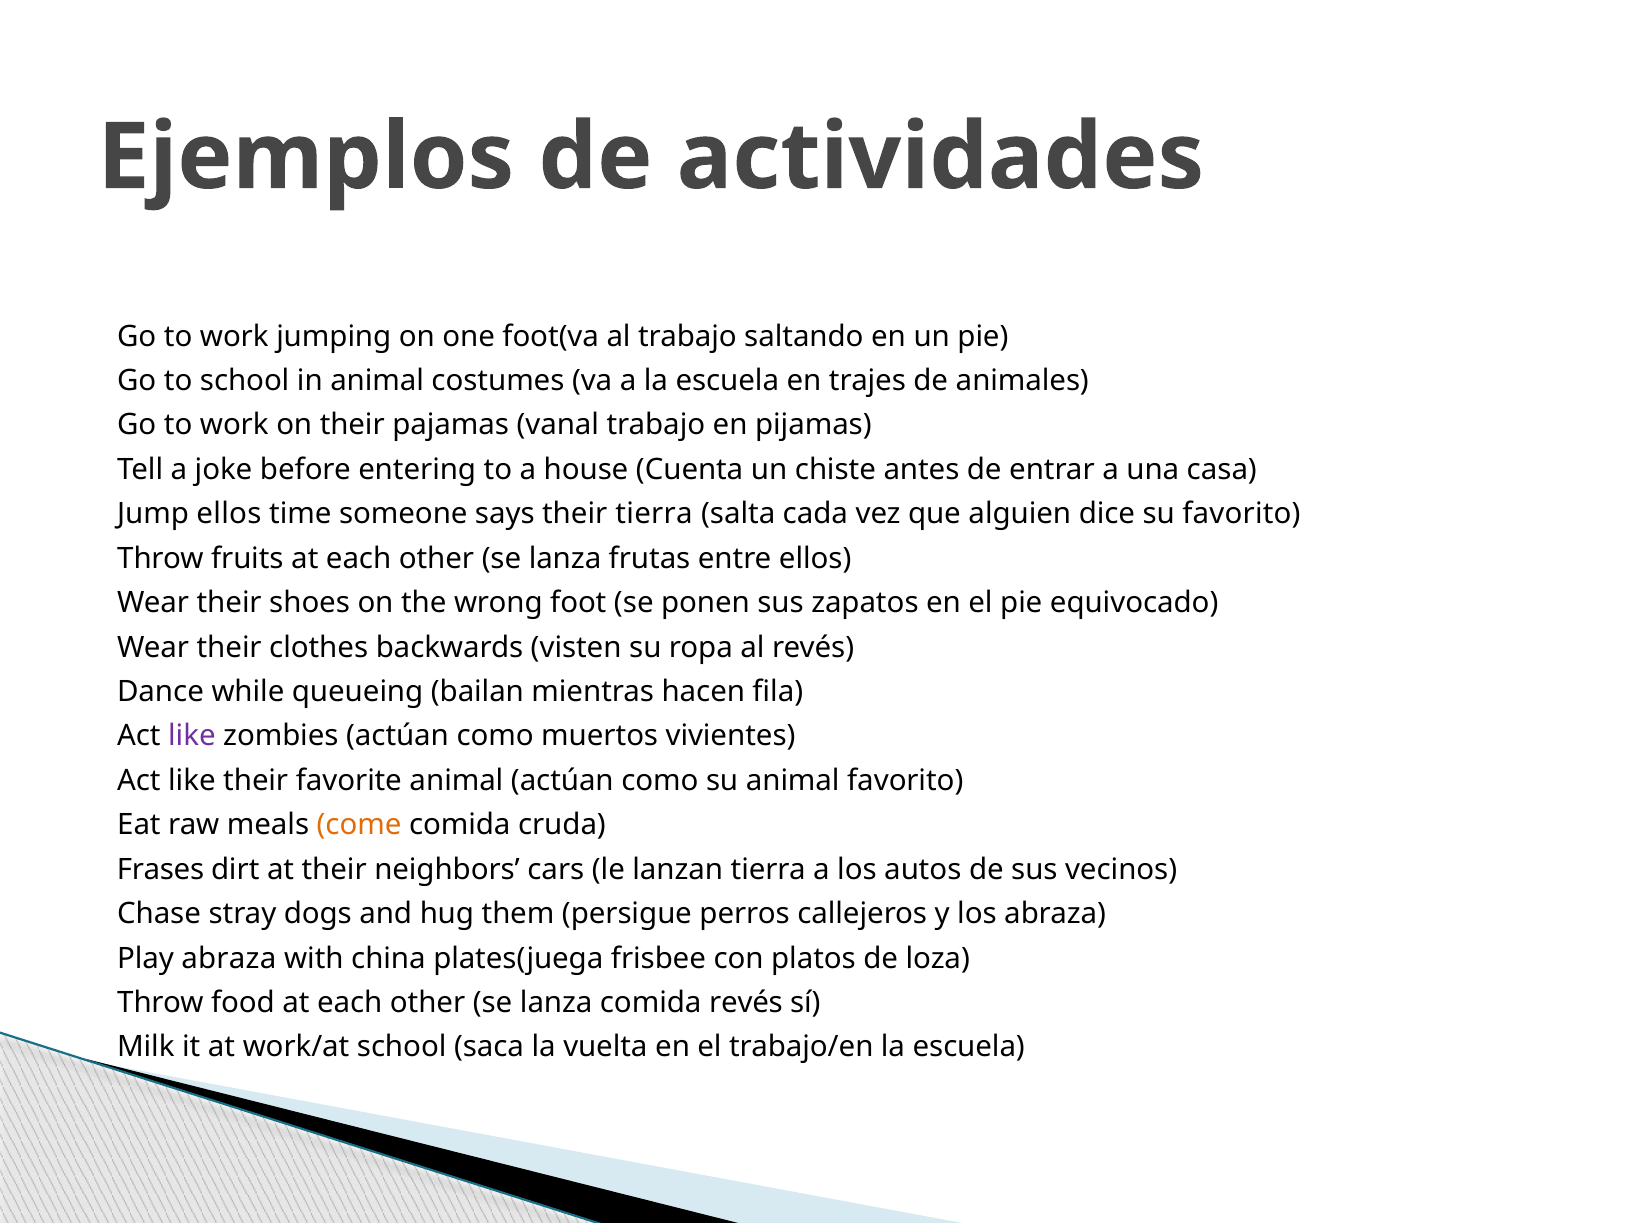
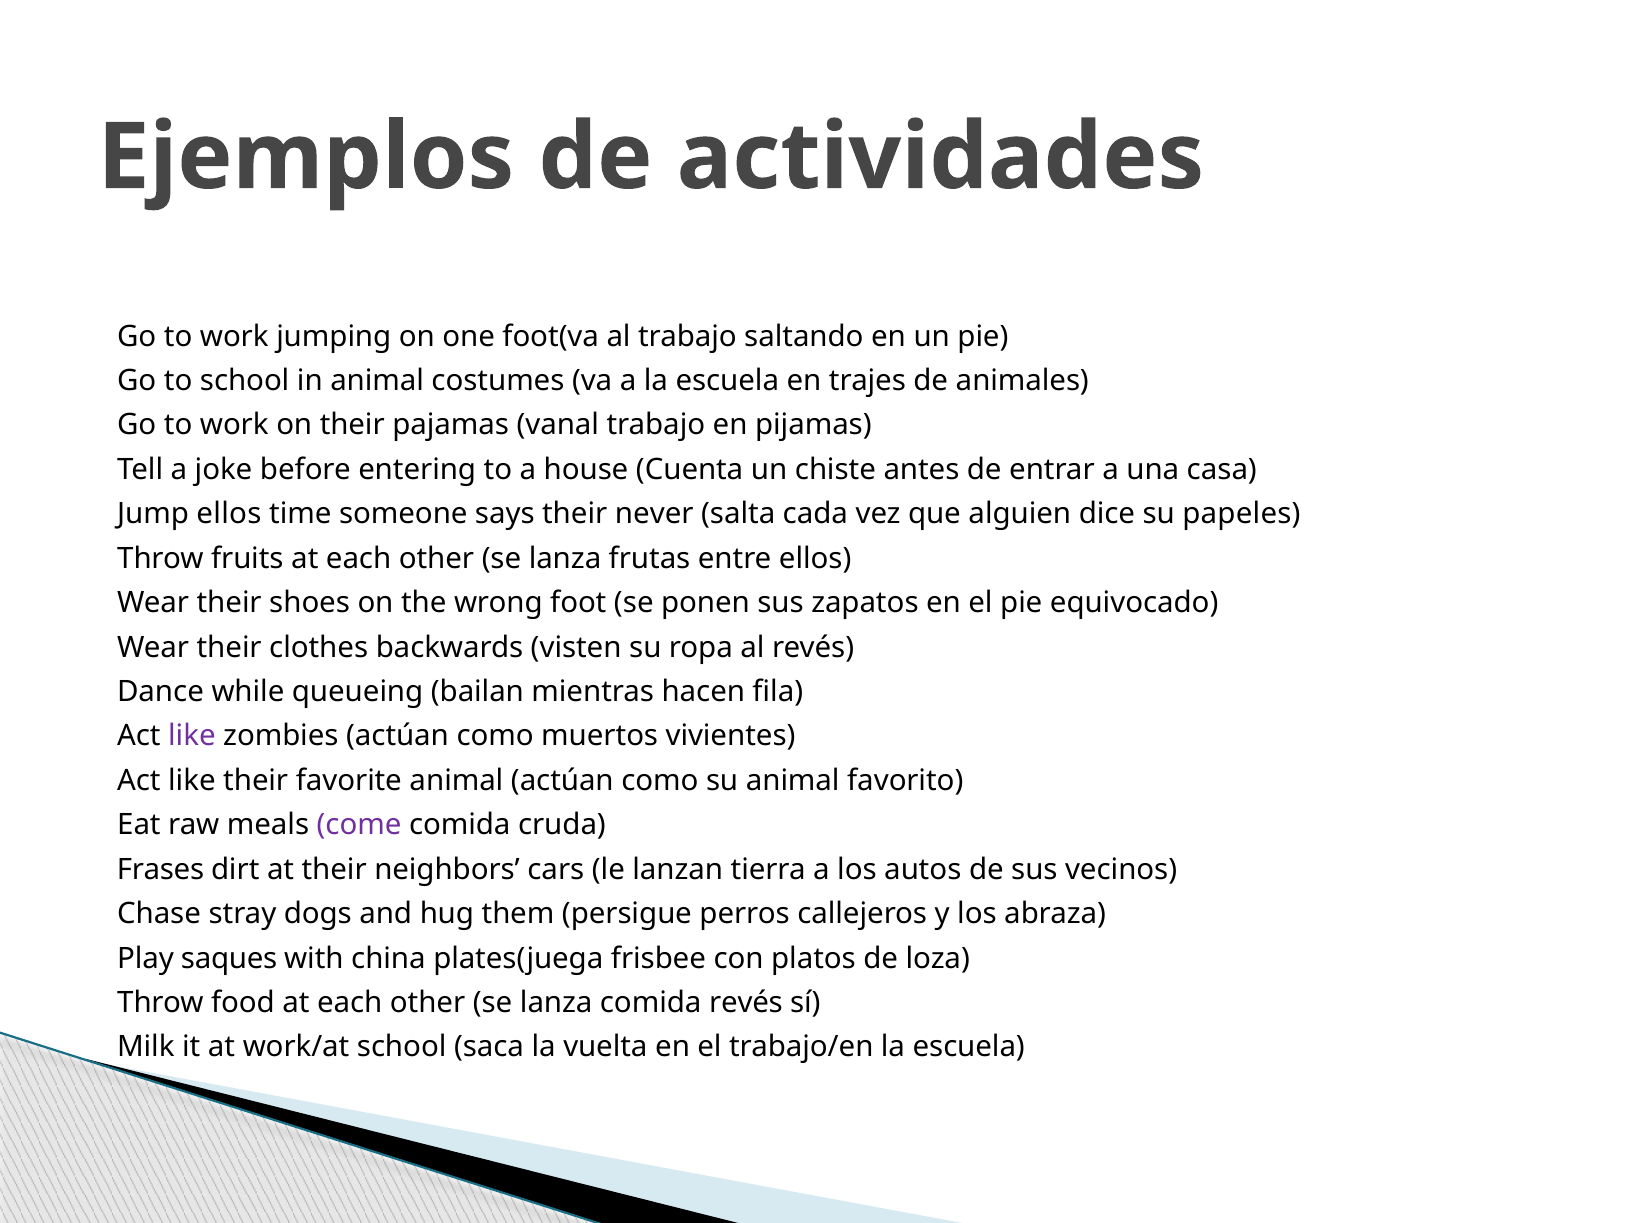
their tierra: tierra -> never (654, 514)
su favorito: favorito -> papeles (1241, 514)
come colour: orange -> purple (359, 825)
Play abraza: abraza -> saques (229, 959)
